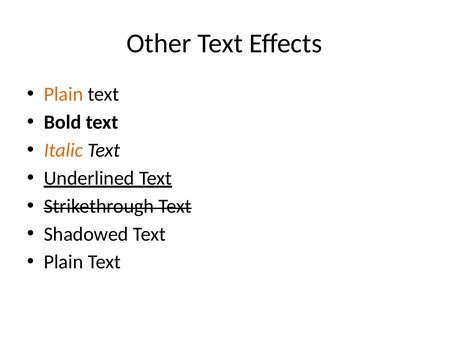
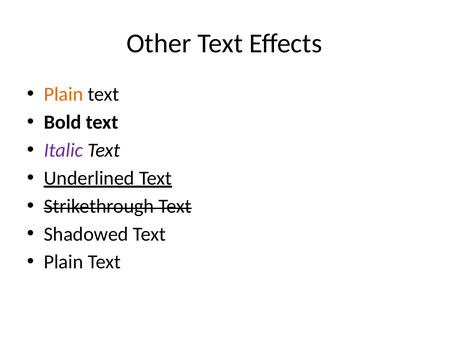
Italic colour: orange -> purple (63, 150)
